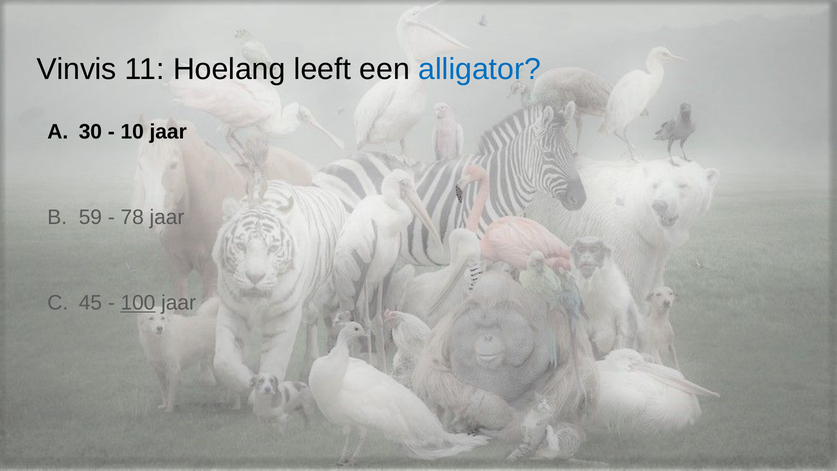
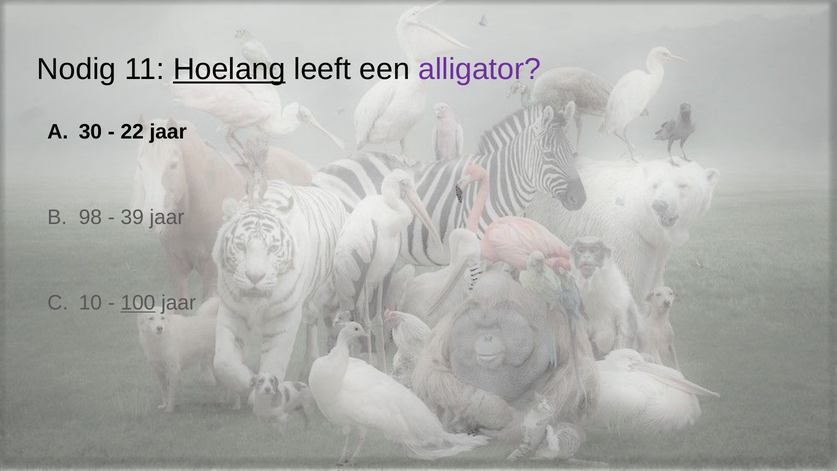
Vinvis: Vinvis -> Nodig (77, 69)
Hoelang underline: none -> present (229, 69)
alligator colour: blue -> purple (480, 69)
10: 10 -> 22 (132, 132)
59: 59 -> 98 (90, 217)
78: 78 -> 39 (132, 217)
45: 45 -> 10 (90, 303)
